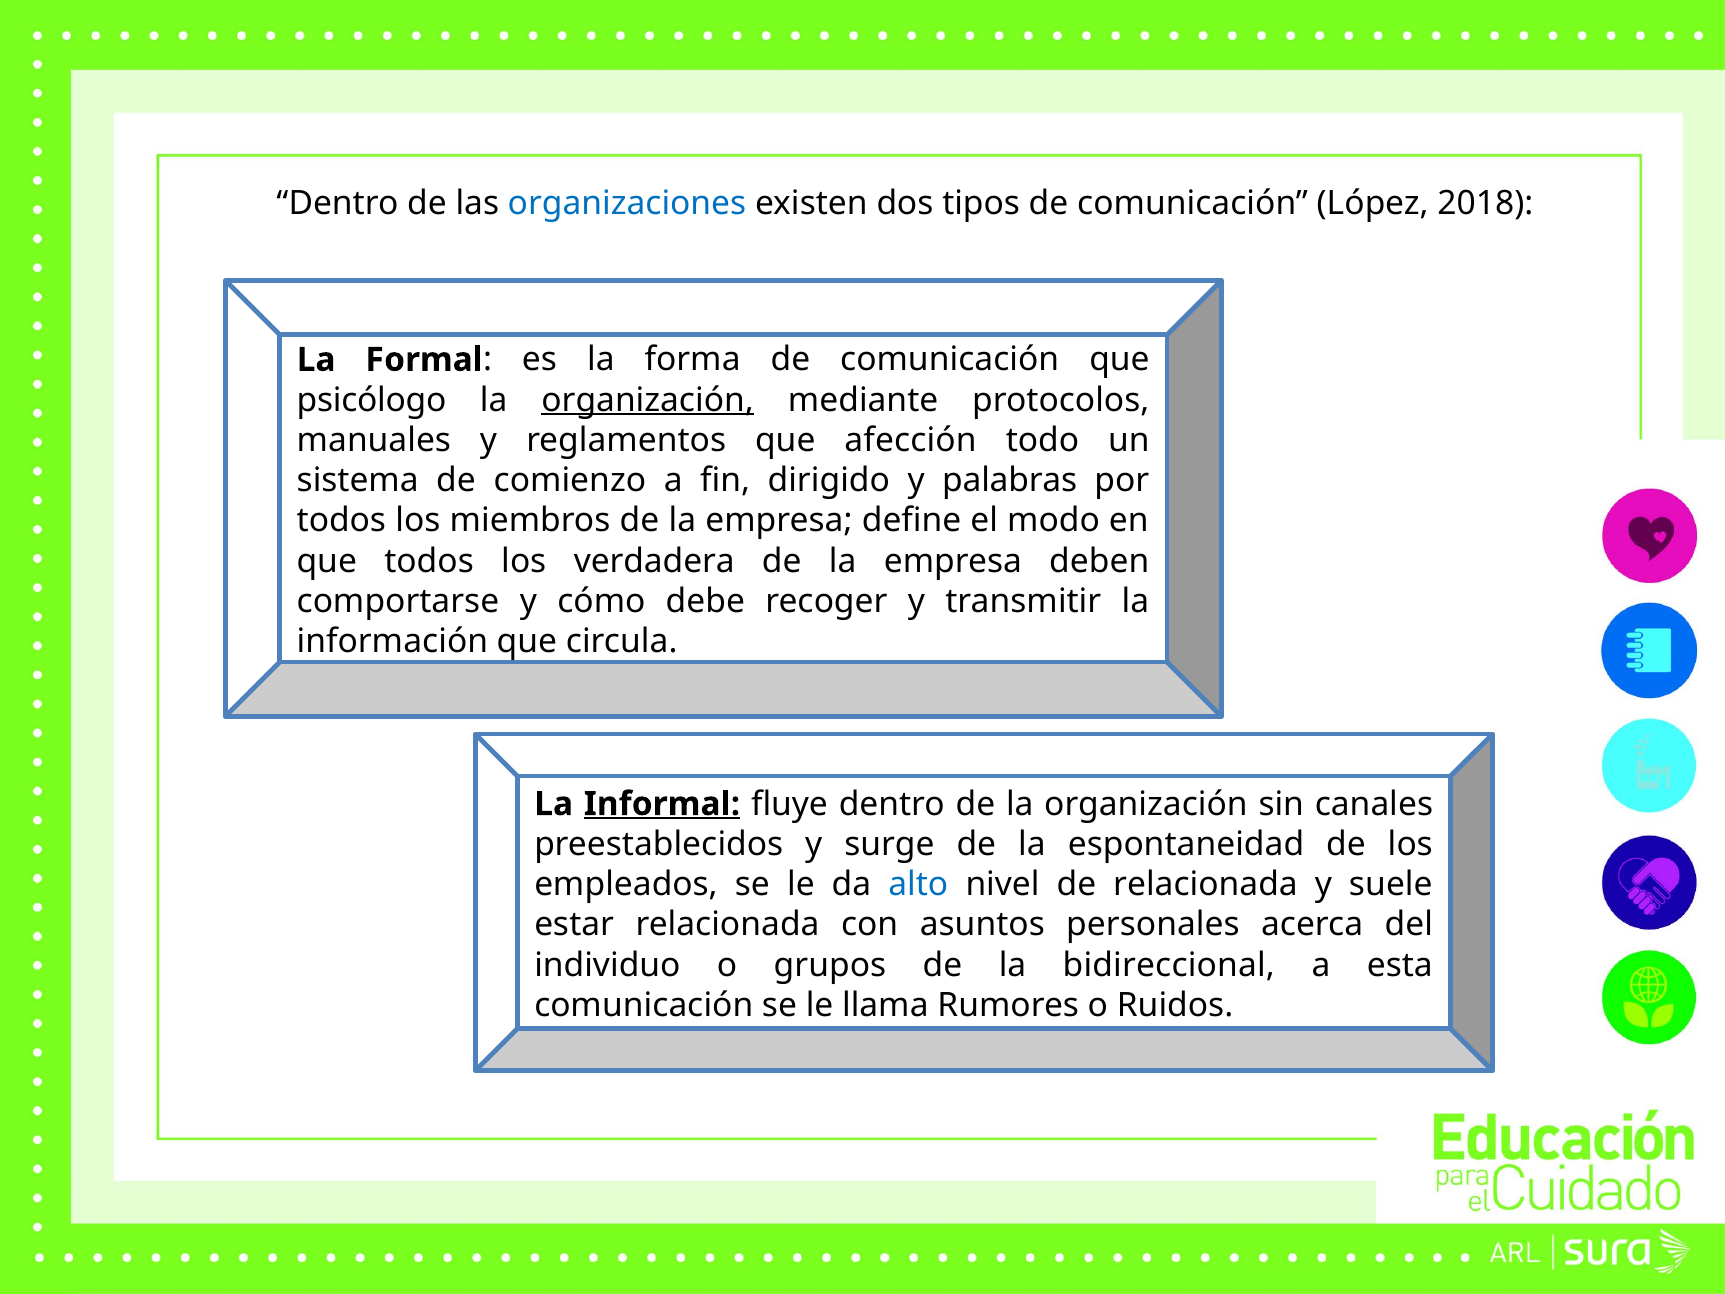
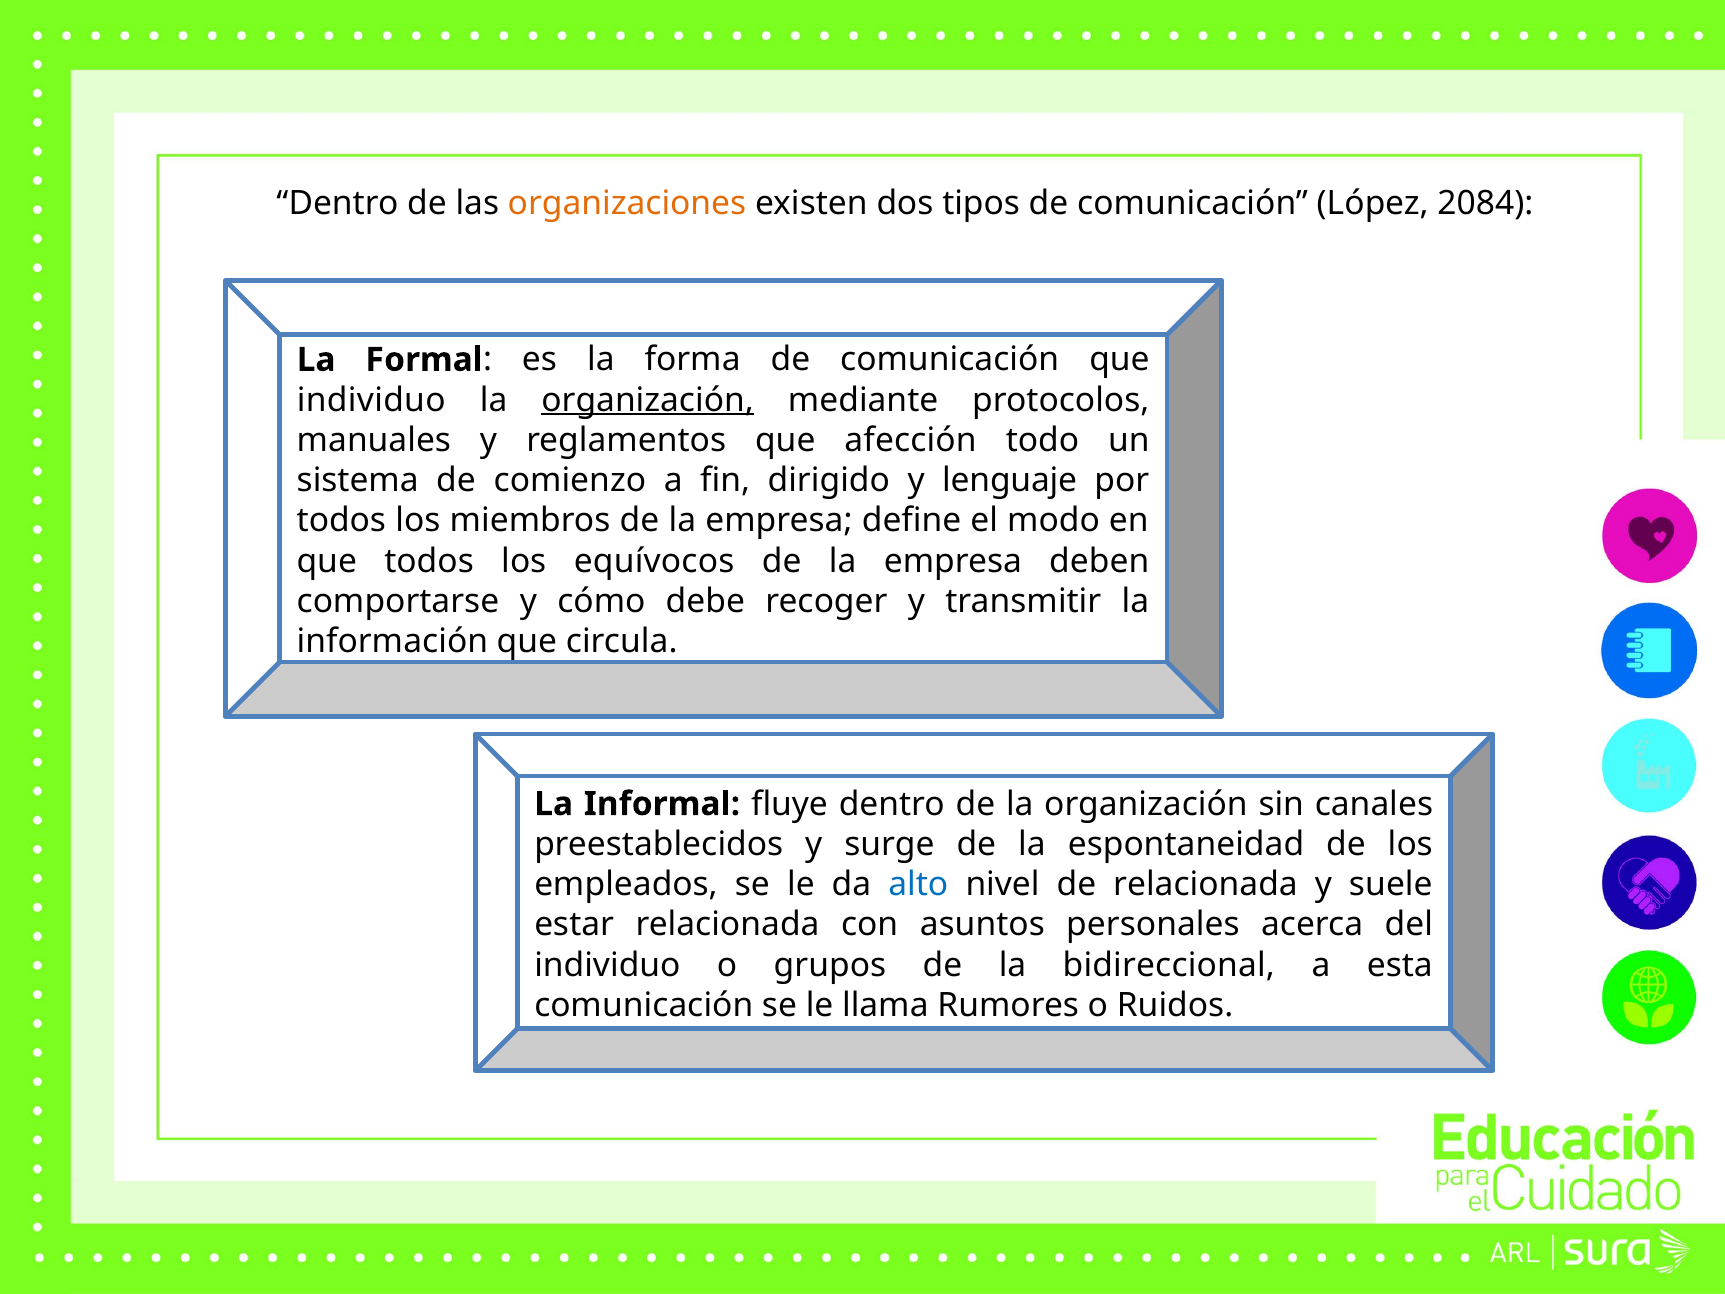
organizaciones colour: blue -> orange (627, 204)
2018: 2018 -> 2084 (1485, 204)
psicólogo: psicólogo -> individuo (371, 400)
palabras: palabras -> lenguaje (1010, 480)
verdadera: verdadera -> equívocos (654, 561)
Informal underline: present -> none (662, 804)
